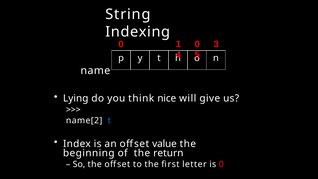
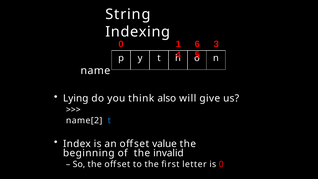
1 0: 0 -> 6 (197, 44)
nice: nice -> also (167, 98)
return: return -> invalid (168, 153)
